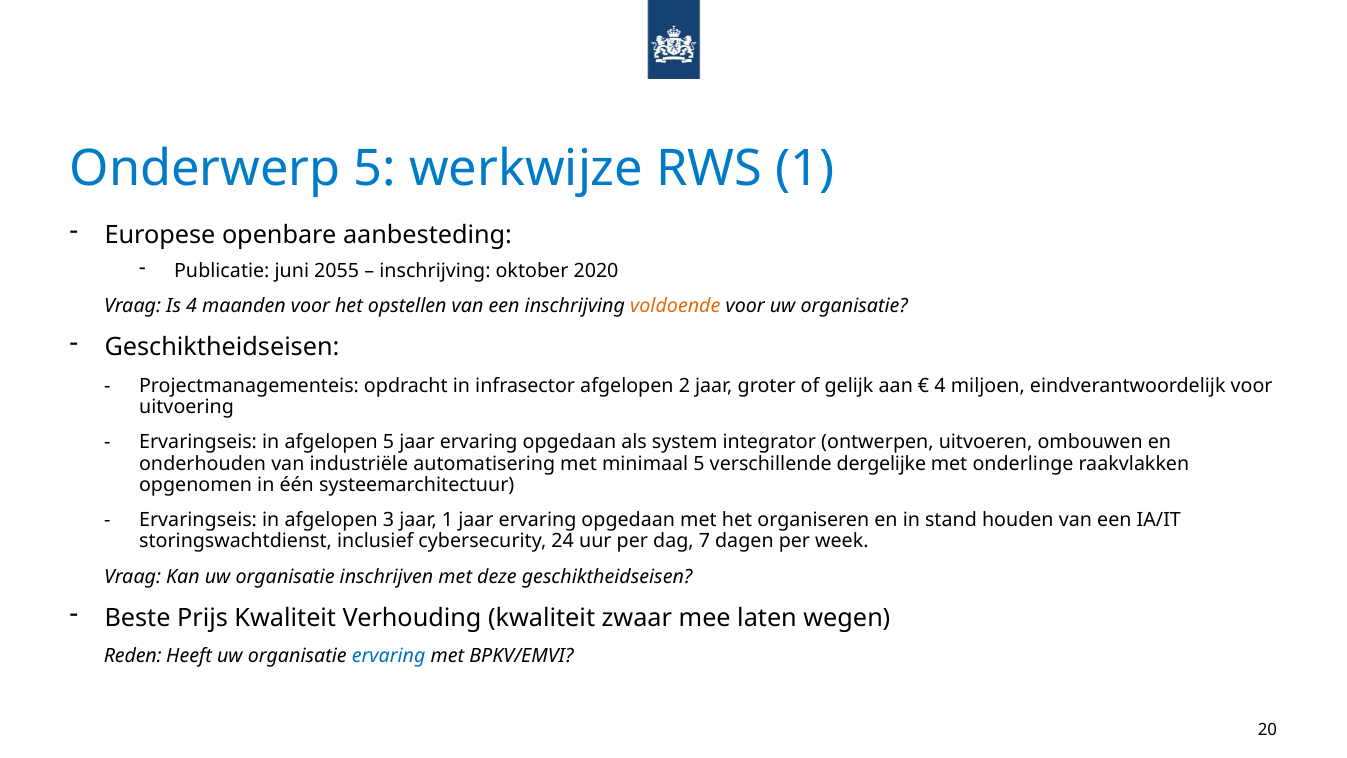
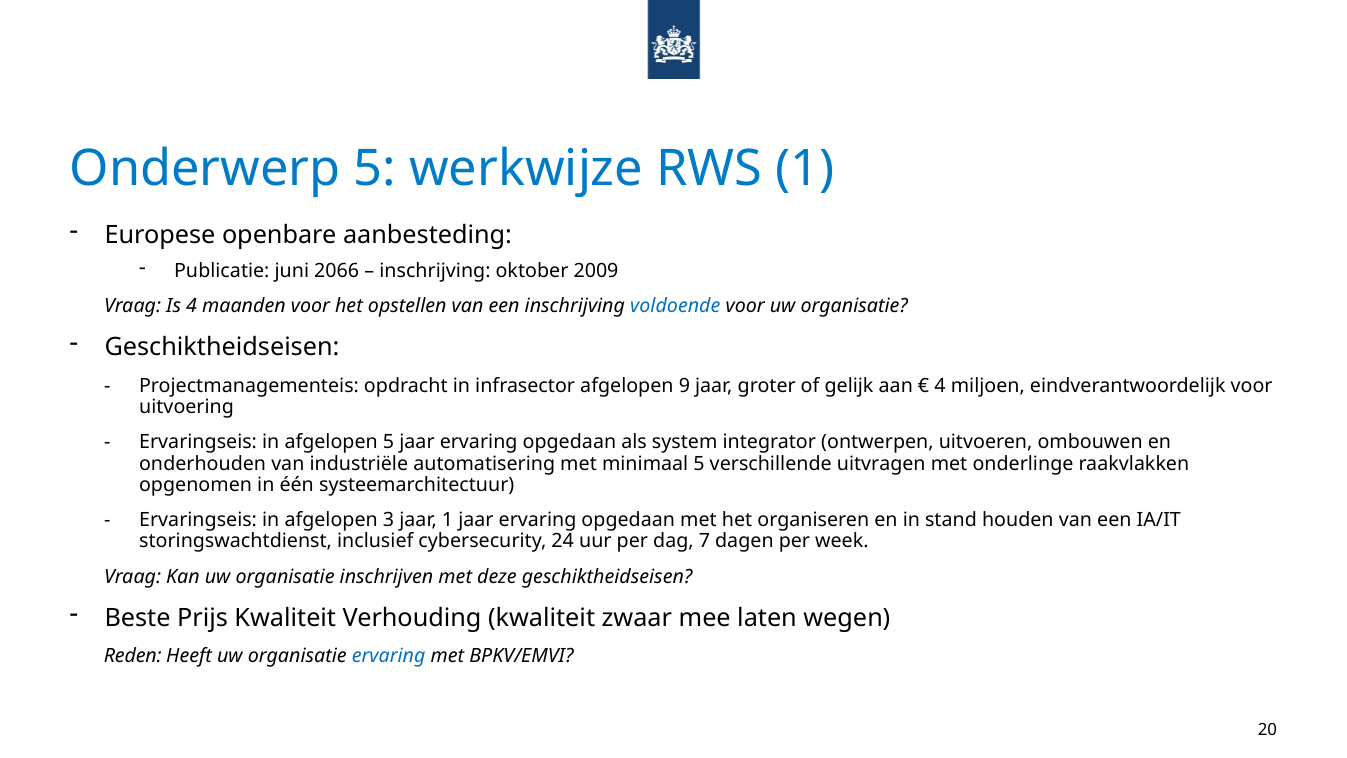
2055: 2055 -> 2066 (337, 271)
2020: 2020 -> 2009 (596, 271)
voldoende colour: orange -> blue (675, 306)
2: 2 -> 9 (684, 386)
dergelijke: dergelijke -> uitvragen (881, 463)
